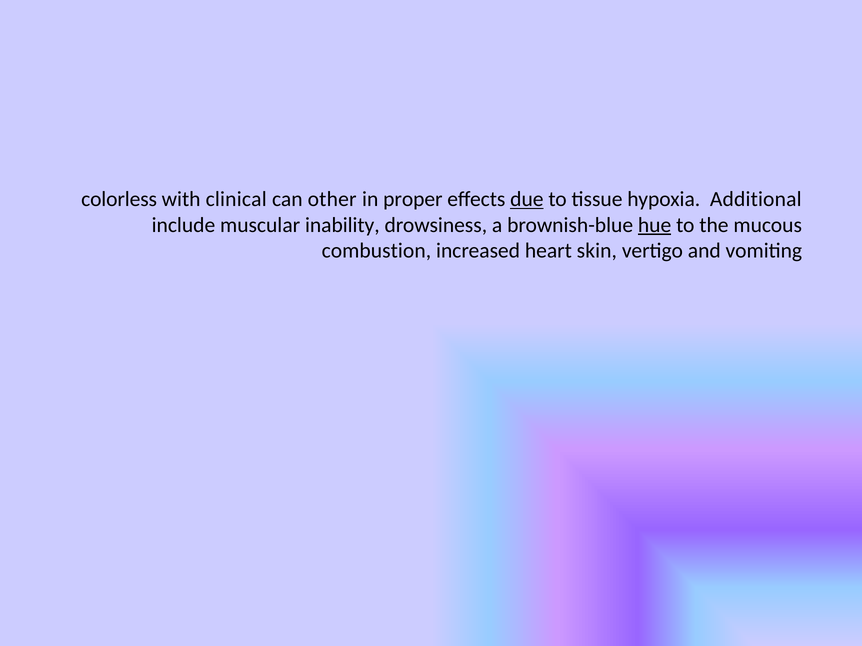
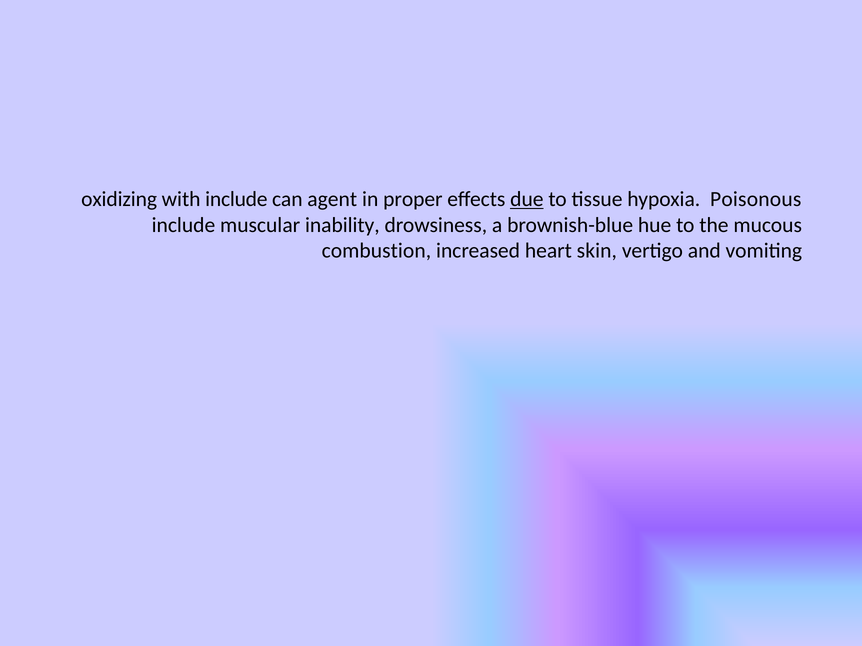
colorless: colorless -> oxidizing (119, 199)
with clinical: clinical -> include (236, 199)
other: other -> agent (332, 199)
Additional: Additional -> Poisonous (756, 199)
hue underline: present -> none (655, 225)
